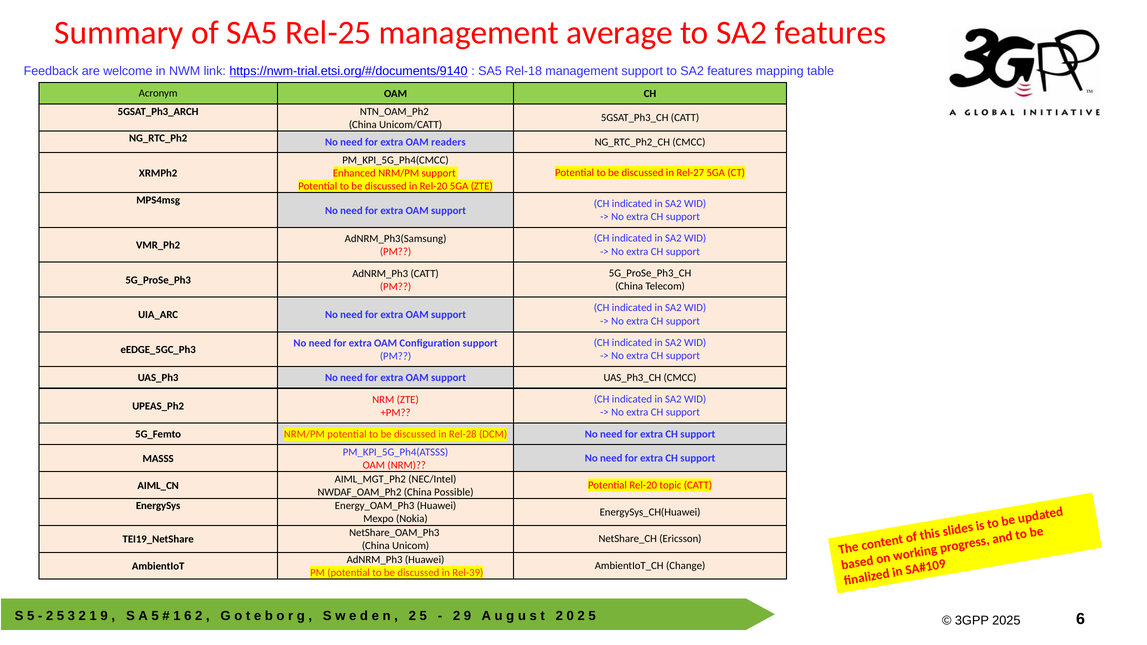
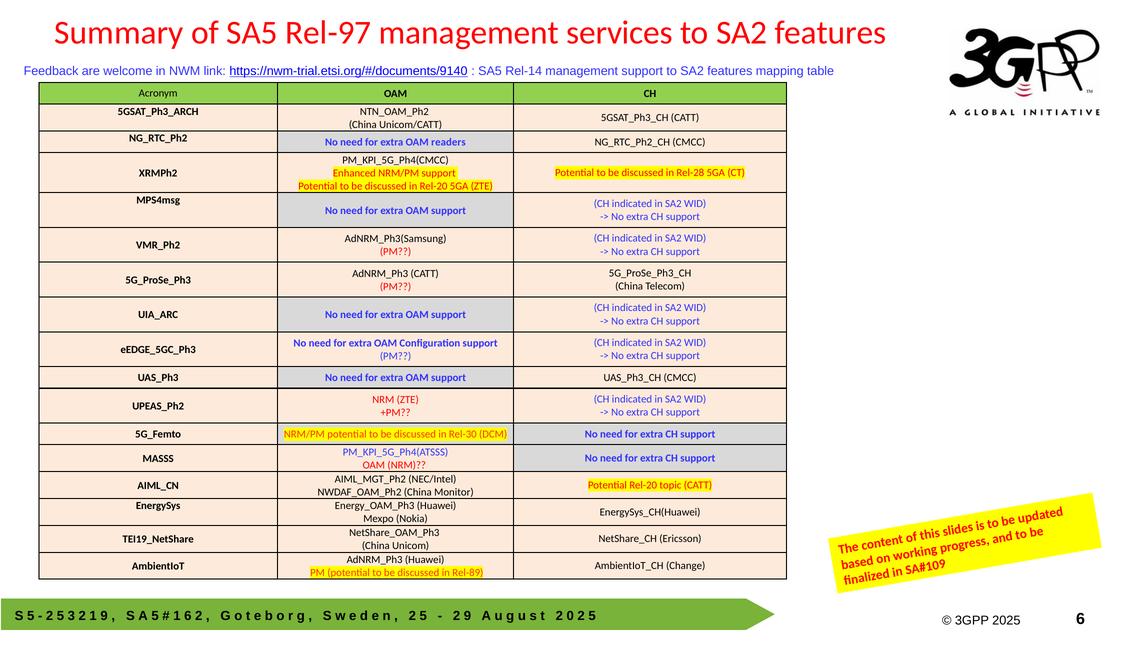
Rel-25: Rel-25 -> Rel-97 (328, 33)
average: average -> services (620, 33)
Rel-18: Rel-18 -> Rel-14 (524, 71)
Rel-27: Rel-27 -> Rel-28 (690, 173)
Rel-28: Rel-28 -> Rel-30 (463, 434)
Possible: Possible -> Monitor (454, 492)
Rel-39: Rel-39 -> Rel-89 (468, 573)
